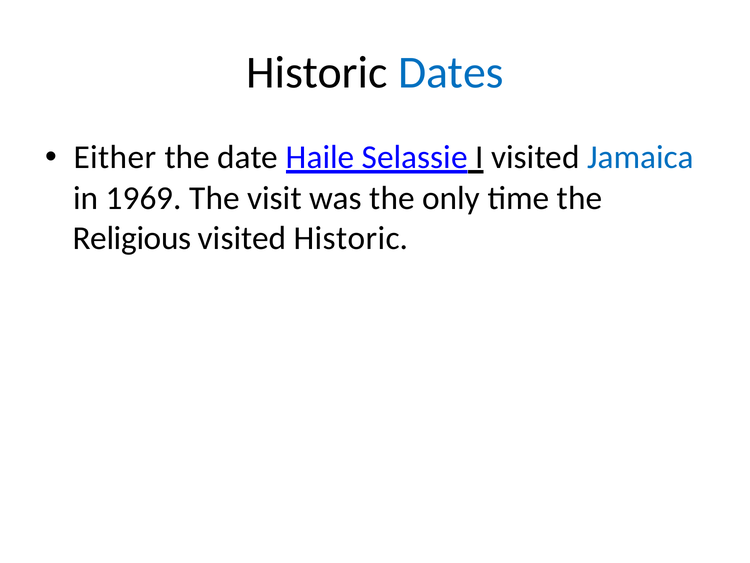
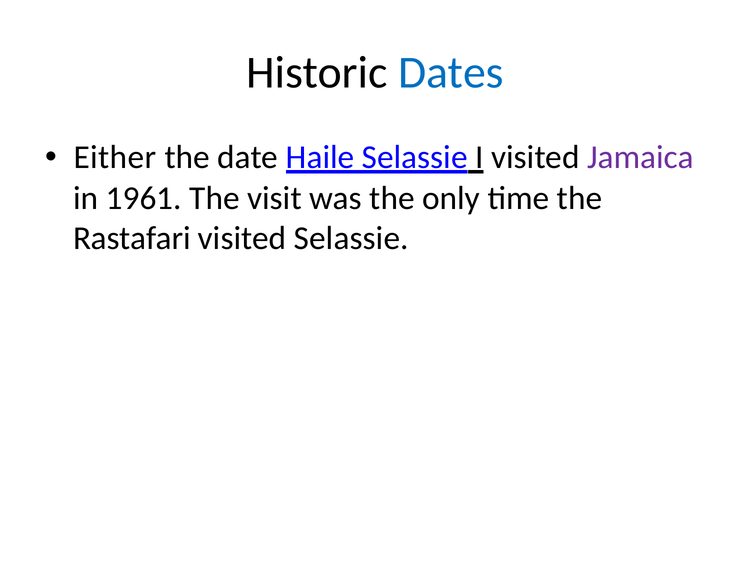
Jamaica colour: blue -> purple (640, 157)
1969: 1969 -> 1961 (144, 198)
Religious: Religious -> Rastafari (132, 238)
visited Historic: Historic -> Selassie (351, 238)
